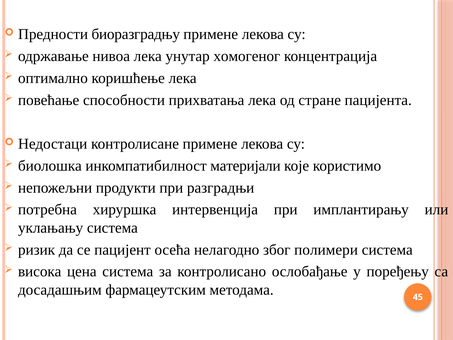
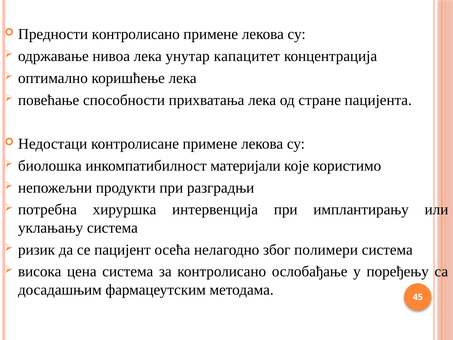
Предности биоразградњу: биоразградњу -> контролисано (136, 34)
хомогеног: хомогеног -> капацитет (247, 56)
